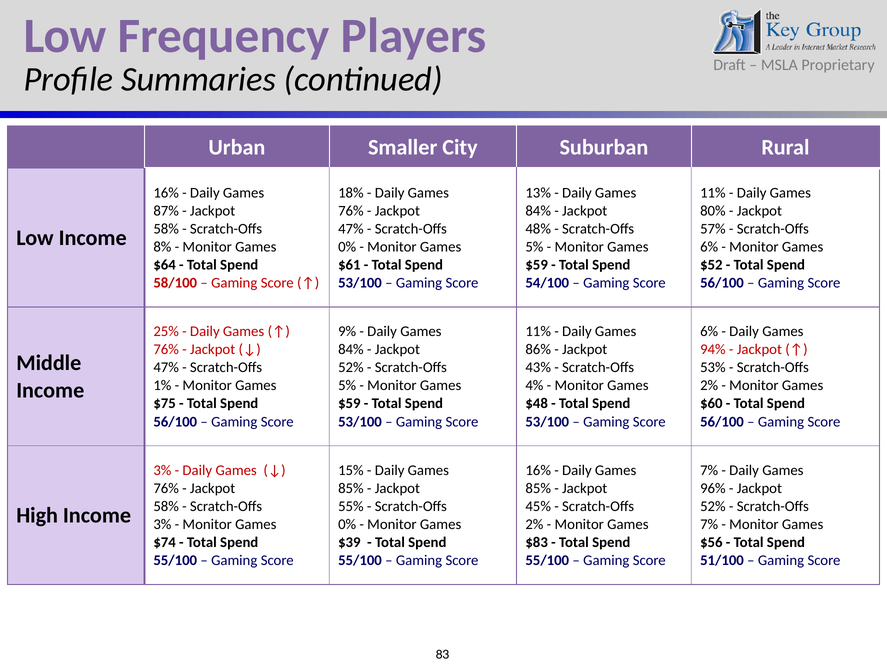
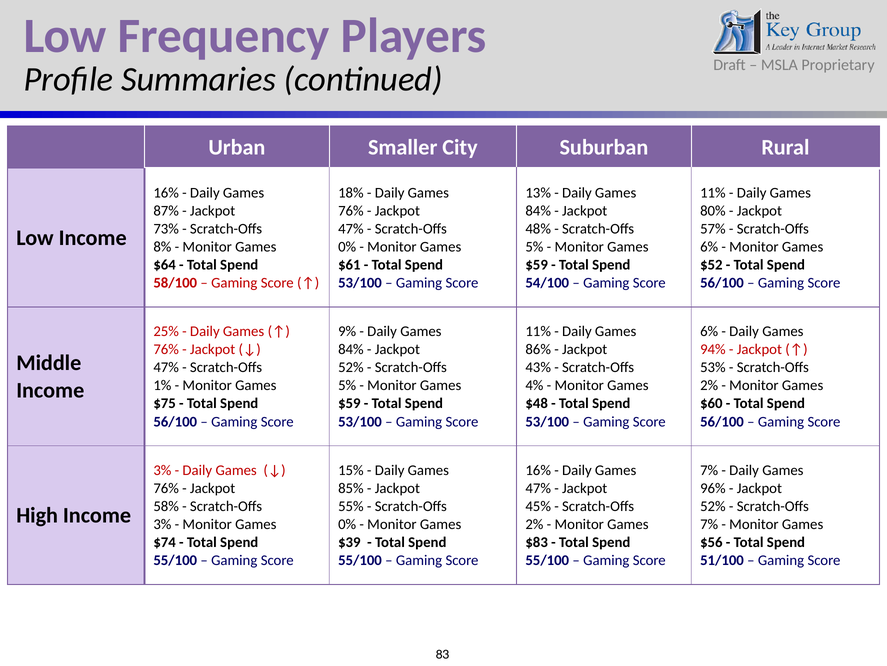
58%: 58% -> 73% (166, 228)
85%: 85% -> 47% (538, 488)
